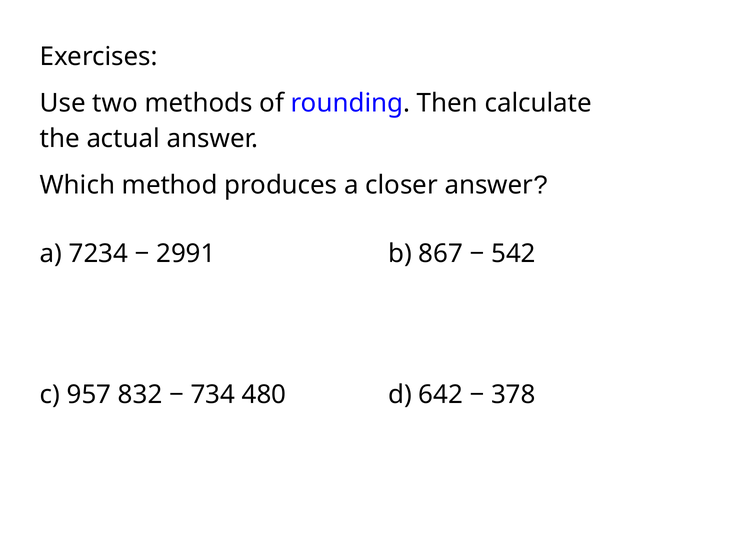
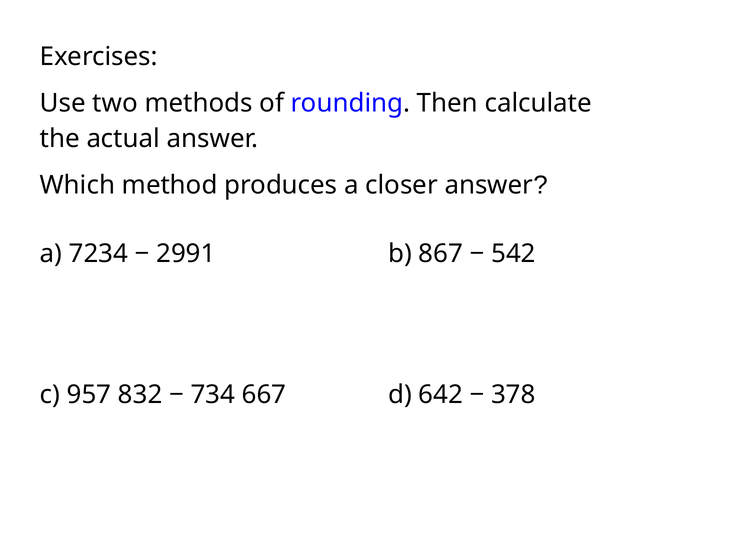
480: 480 -> 667 (264, 395)
